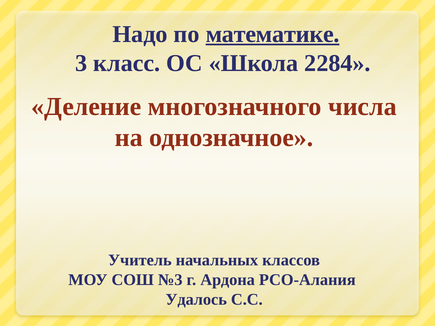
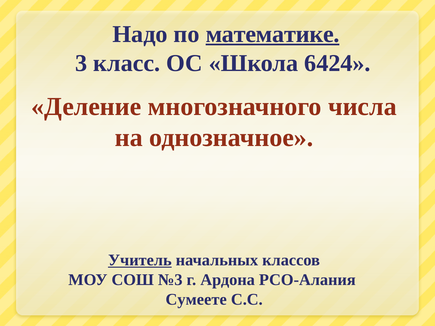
2284: 2284 -> 6424 (337, 63)
Учитель underline: none -> present (140, 260)
Удалось: Удалось -> Сумеете (196, 300)
